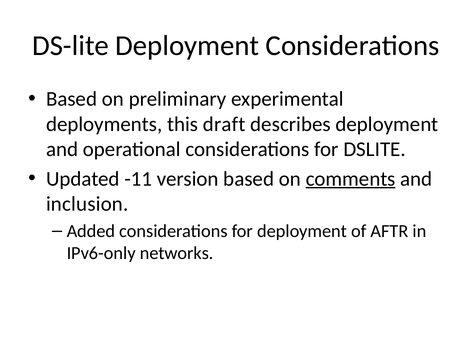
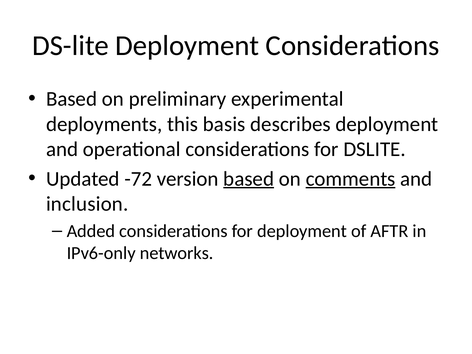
draft: draft -> basis (224, 124)
-11: -11 -> -72 (138, 179)
based underline: none -> present (249, 179)
